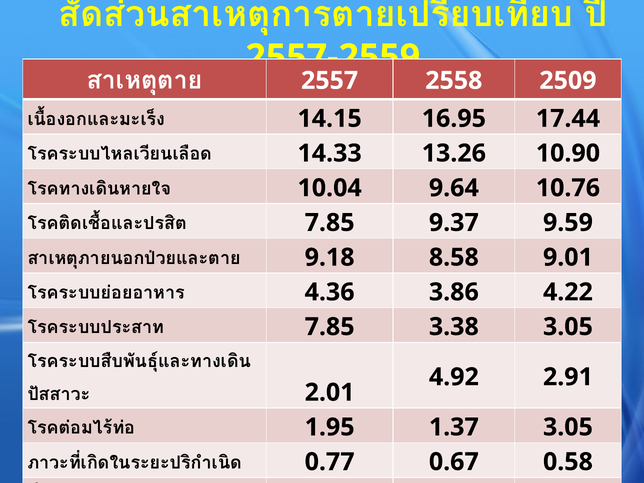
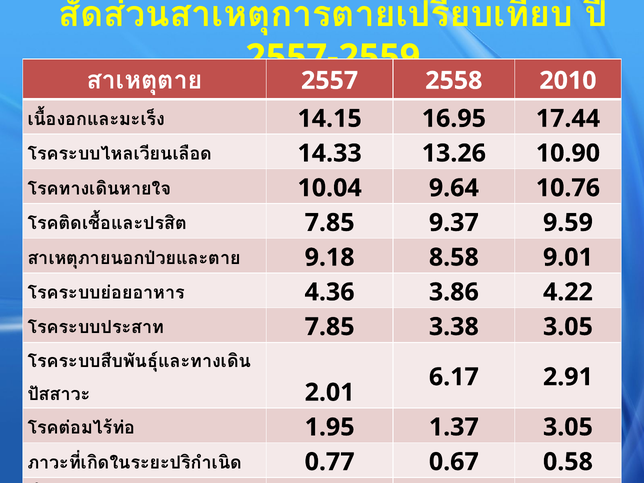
2509: 2509 -> 2010 (568, 81)
4.92: 4.92 -> 6.17 (454, 377)
